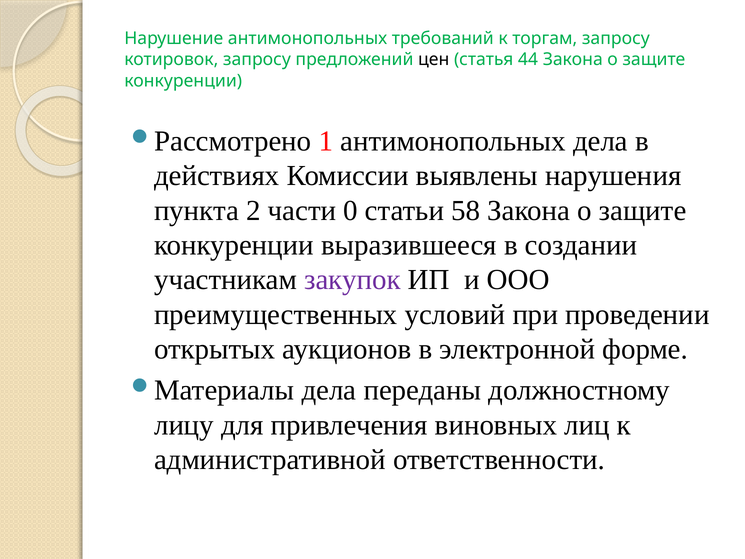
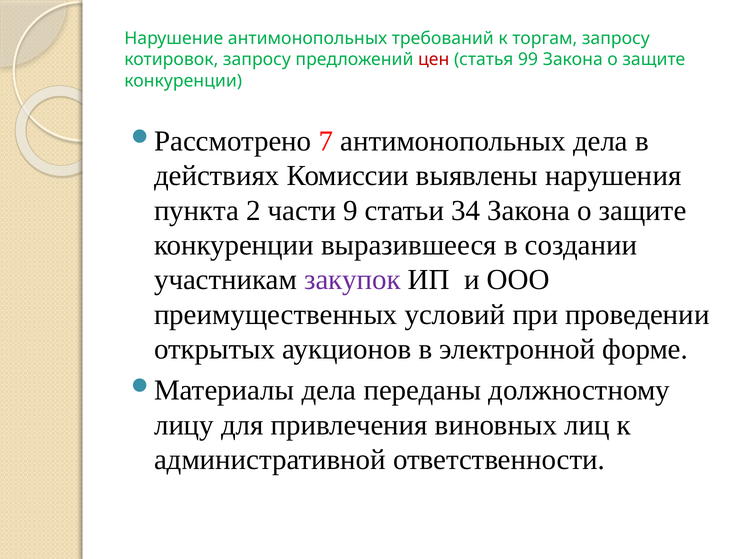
цен colour: black -> red (434, 60)
44: 44 -> 99 (528, 60)
1: 1 -> 7 (326, 141)
0: 0 -> 9 (350, 210)
58: 58 -> 34 (466, 210)
